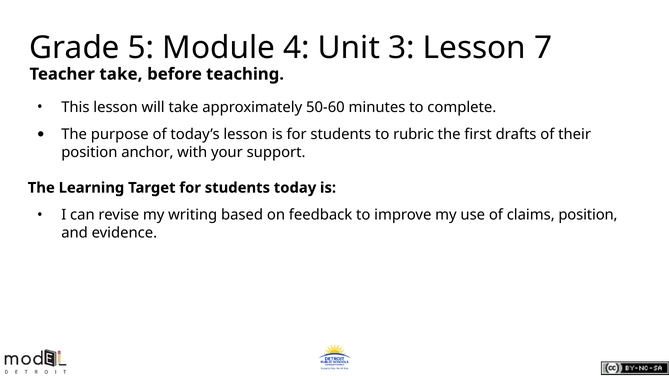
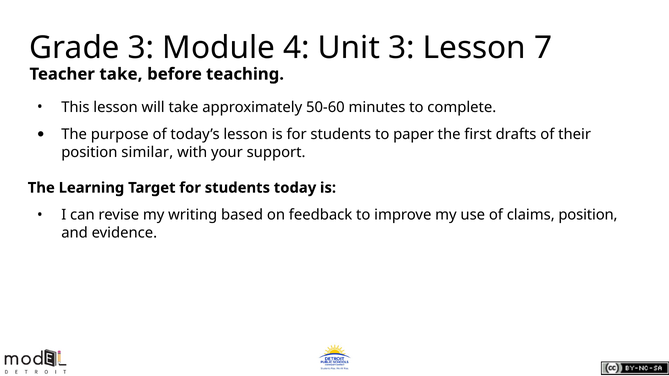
Grade 5: 5 -> 3 (141, 48)
rubric: rubric -> paper (414, 134)
anchor: anchor -> similar (147, 152)
